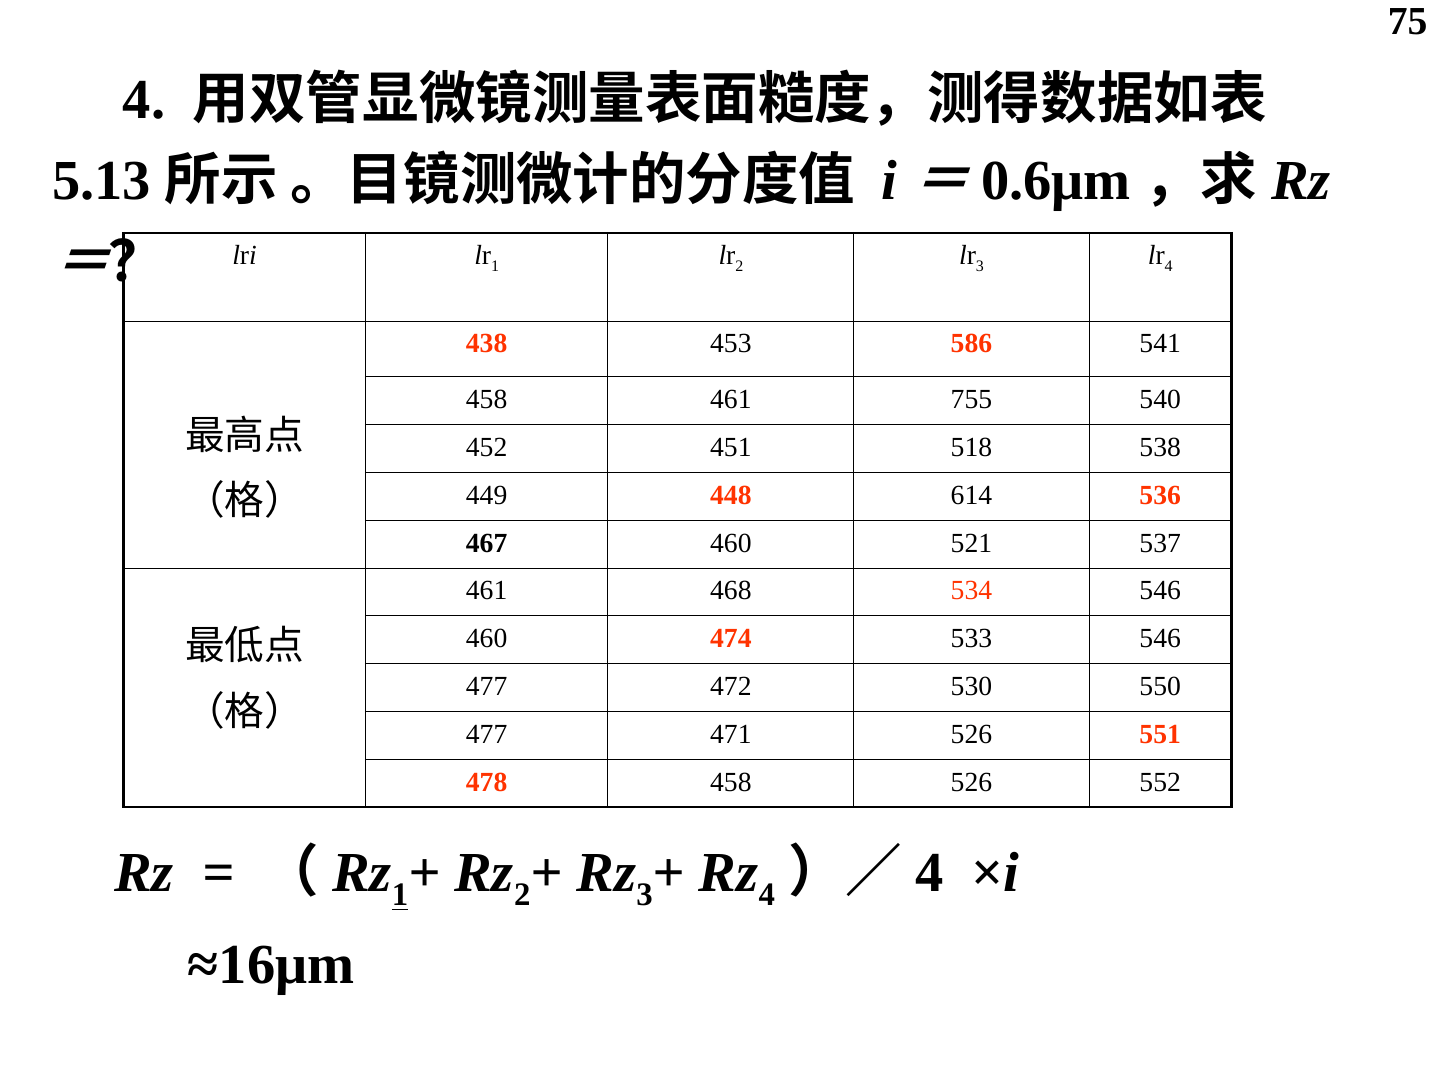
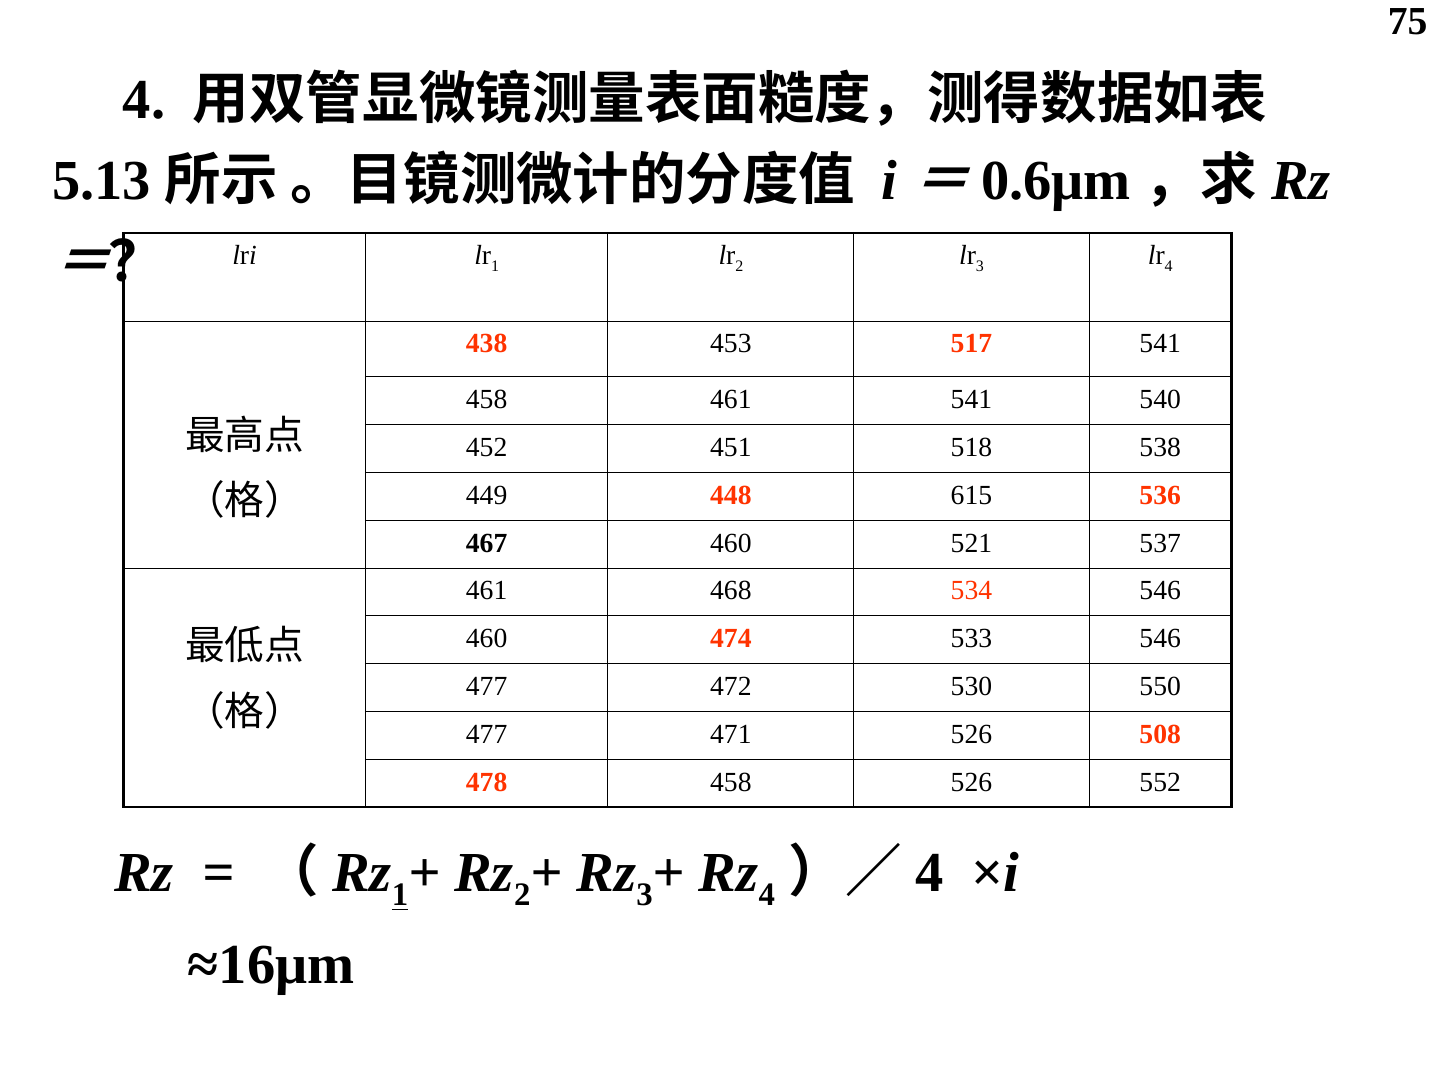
586: 586 -> 517 (971, 344)
461 755: 755 -> 541 (971, 399)
614: 614 -> 615 (971, 495)
551: 551 -> 508 (1160, 734)
